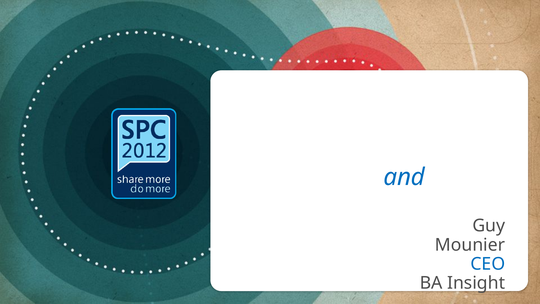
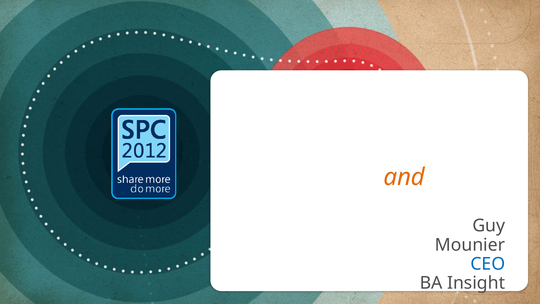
and colour: blue -> orange (404, 177)
